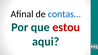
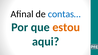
estou colour: red -> orange (66, 27)
